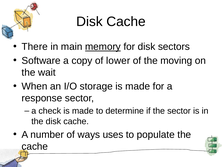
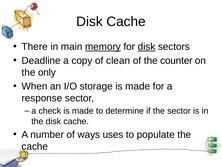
disk underline: none -> present (147, 47)
Software: Software -> Deadline (41, 60)
lower: lower -> clean (118, 60)
moving: moving -> counter (176, 60)
wait: wait -> only (47, 72)
